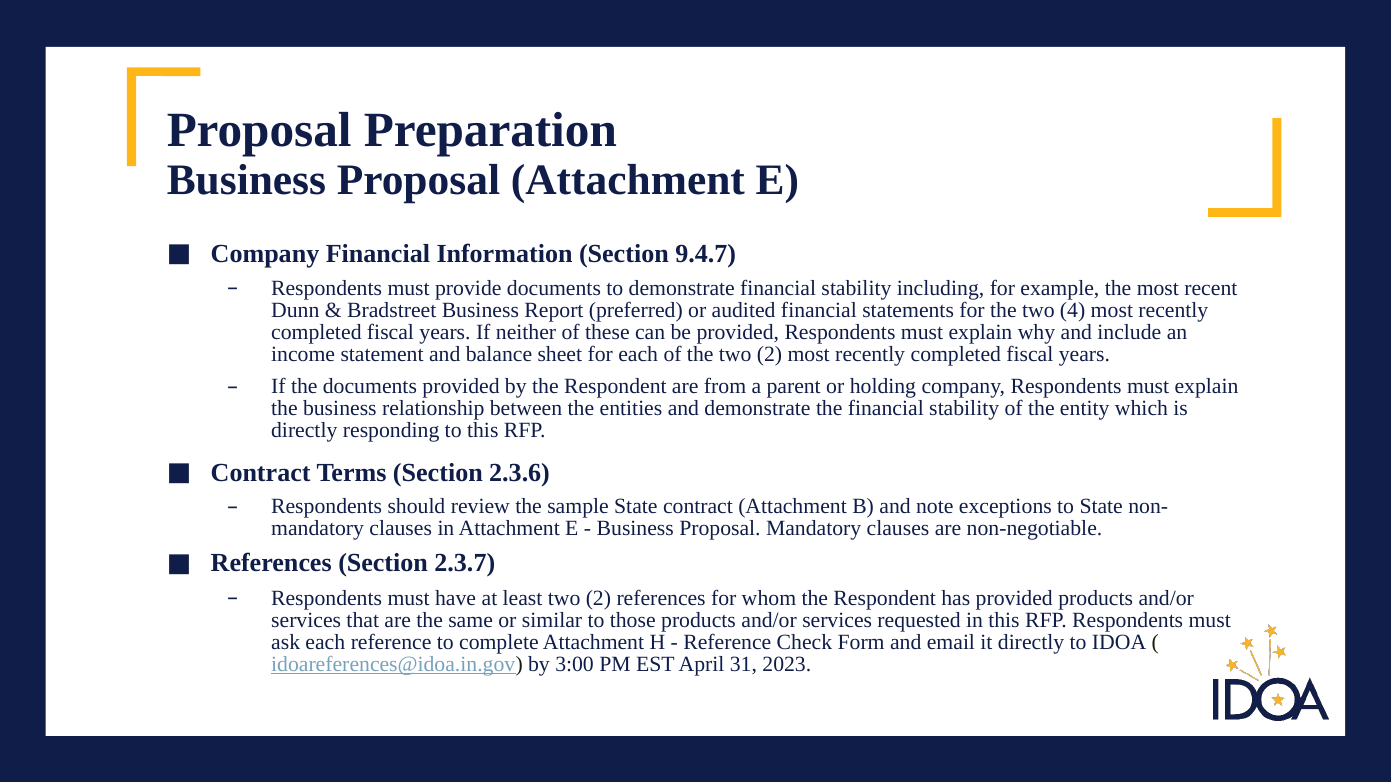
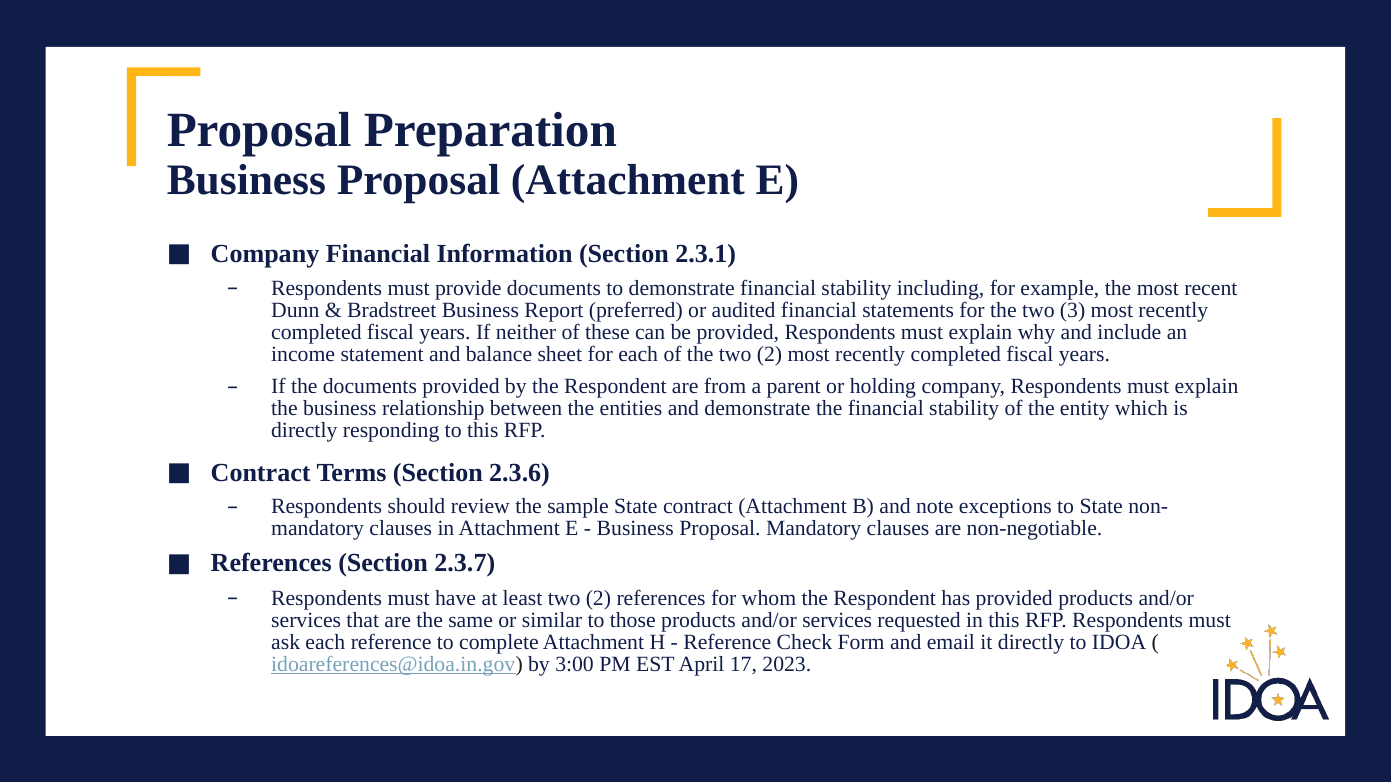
9.4.7: 9.4.7 -> 2.3.1 (706, 254)
4: 4 -> 3 (1073, 310)
31: 31 -> 17 (743, 664)
